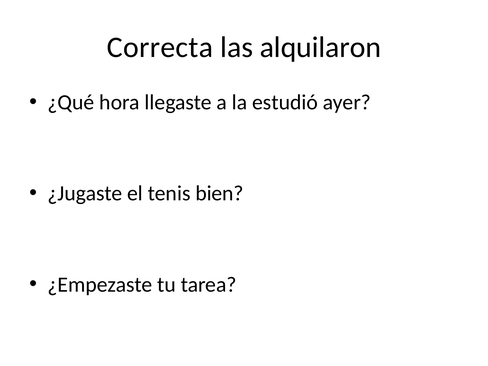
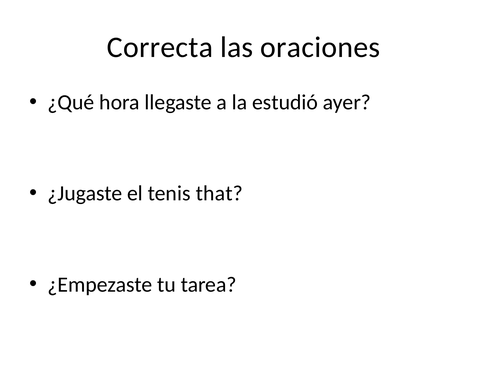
alquilaron: alquilaron -> oraciones (320, 47)
bien: bien -> that (219, 193)
